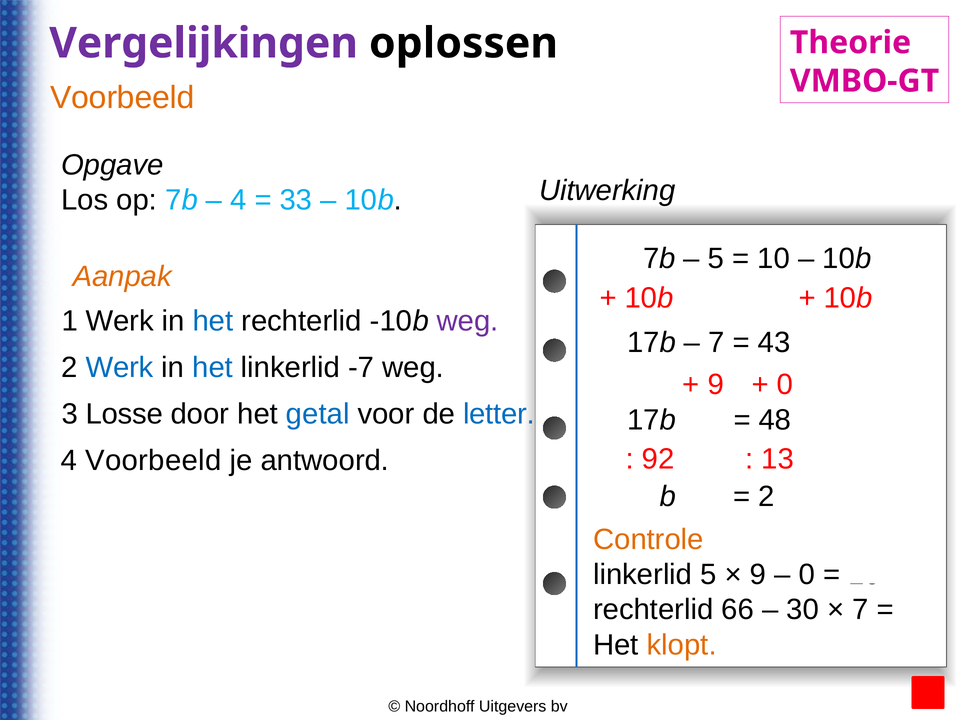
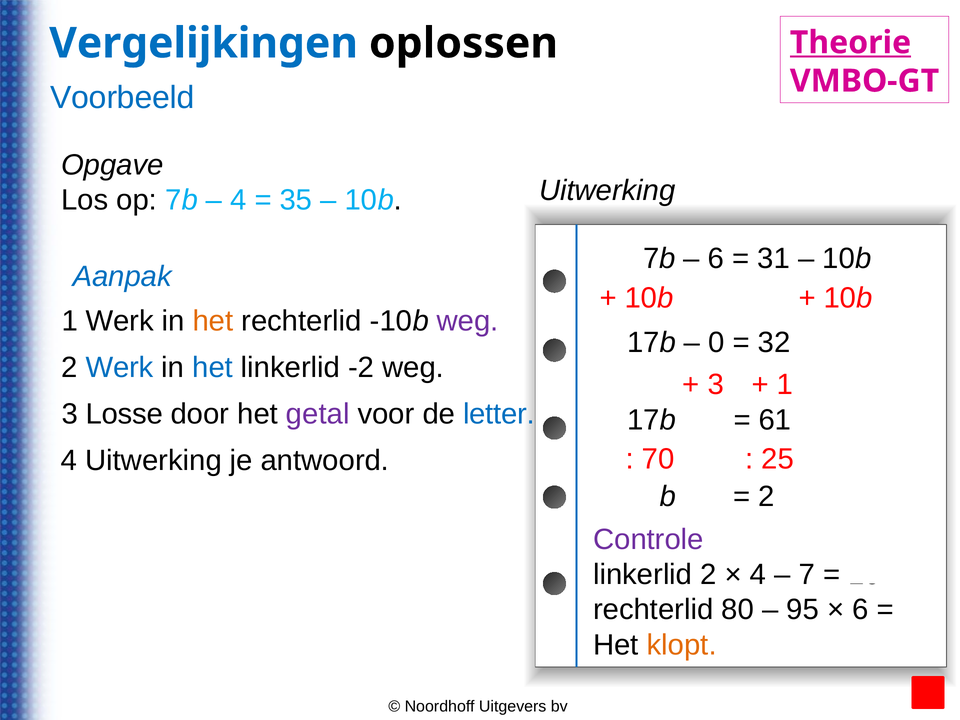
Vergelijkingen colour: purple -> blue (204, 43)
Theorie underline: none -> present (851, 43)
Voorbeeld colour: orange -> blue (122, 98)
33: 33 -> 35 (296, 200)
5: 5 -> 6 (716, 259)
10: 10 -> 31 (774, 259)
Aanpak colour: orange -> blue (122, 276)
het colour: blue -> orange (213, 321)
7: 7 -> 0 (716, 342)
43: 43 -> 32 (774, 342)
-7: -7 -> -2 (361, 368)
9: 9 -> 3 (716, 384)
0: 0 -> 1 (785, 384)
getal colour: blue -> purple (318, 414)
48: 48 -> 61 (775, 420)
92: 92 -> 70 (658, 459)
13: 13 -> 25 (778, 459)
4 Voorbeeld: Voorbeeld -> Uitwerking (154, 461)
Controle colour: orange -> purple (648, 539)
linkerlid 5: 5 -> 2 (709, 575)
9: 9 -> 4 (758, 575)
0: 0 -> 7 (807, 575)
66: 66 -> 80 (738, 610)
30: 30 -> 95 (803, 610)
7: 7 -> 6 (860, 610)
